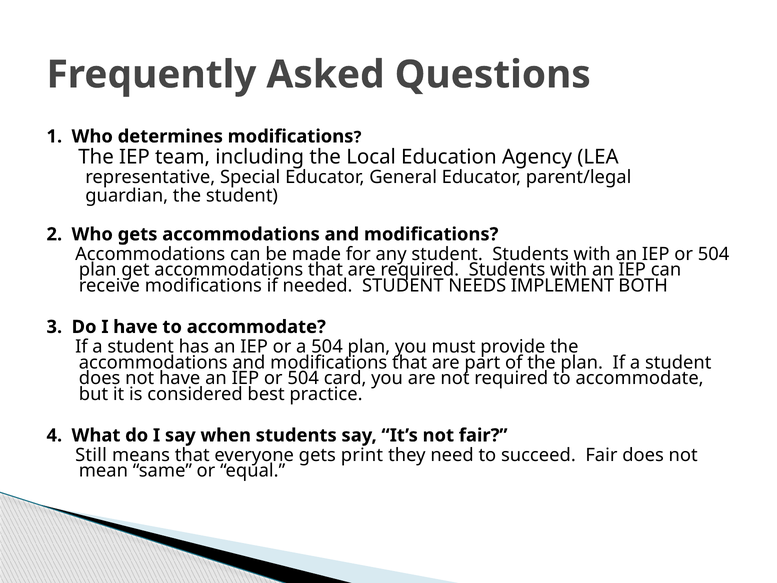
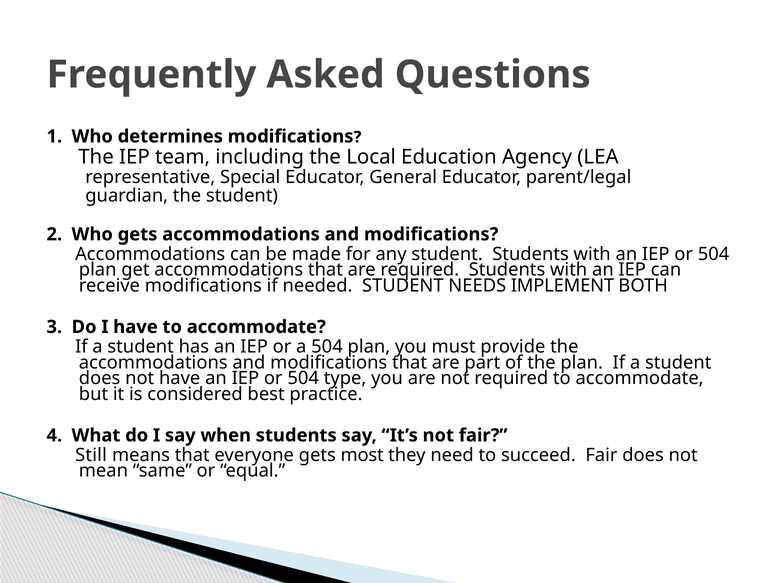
card: card -> type (345, 378)
print: print -> most (362, 455)
